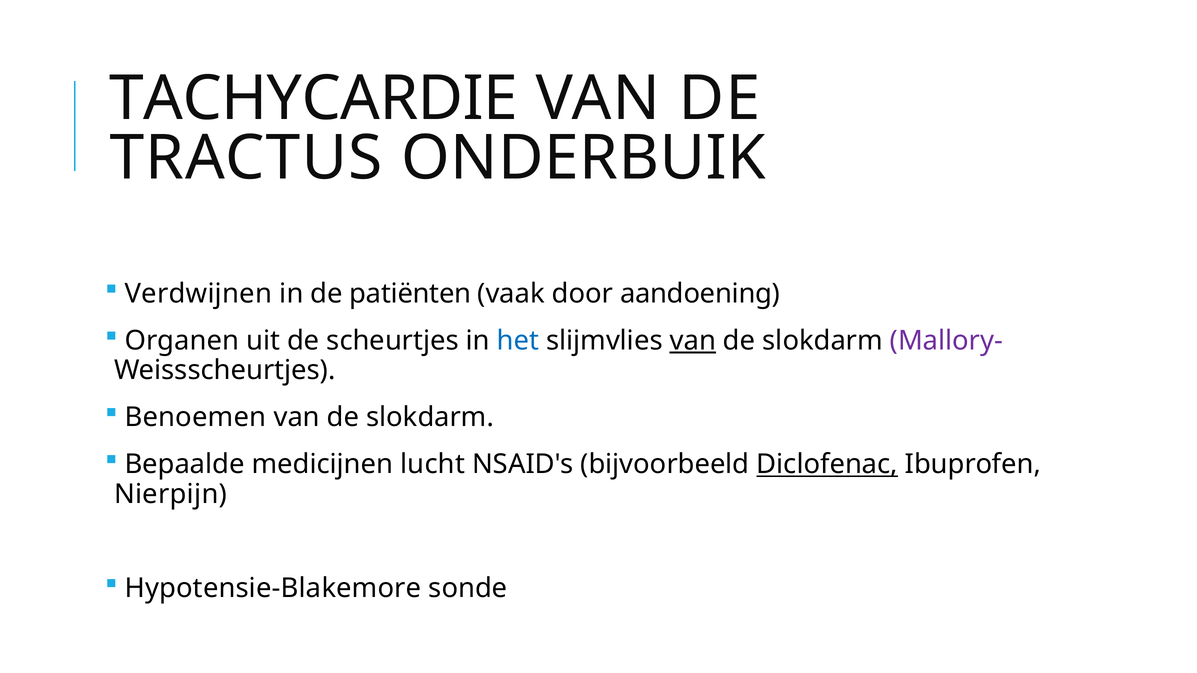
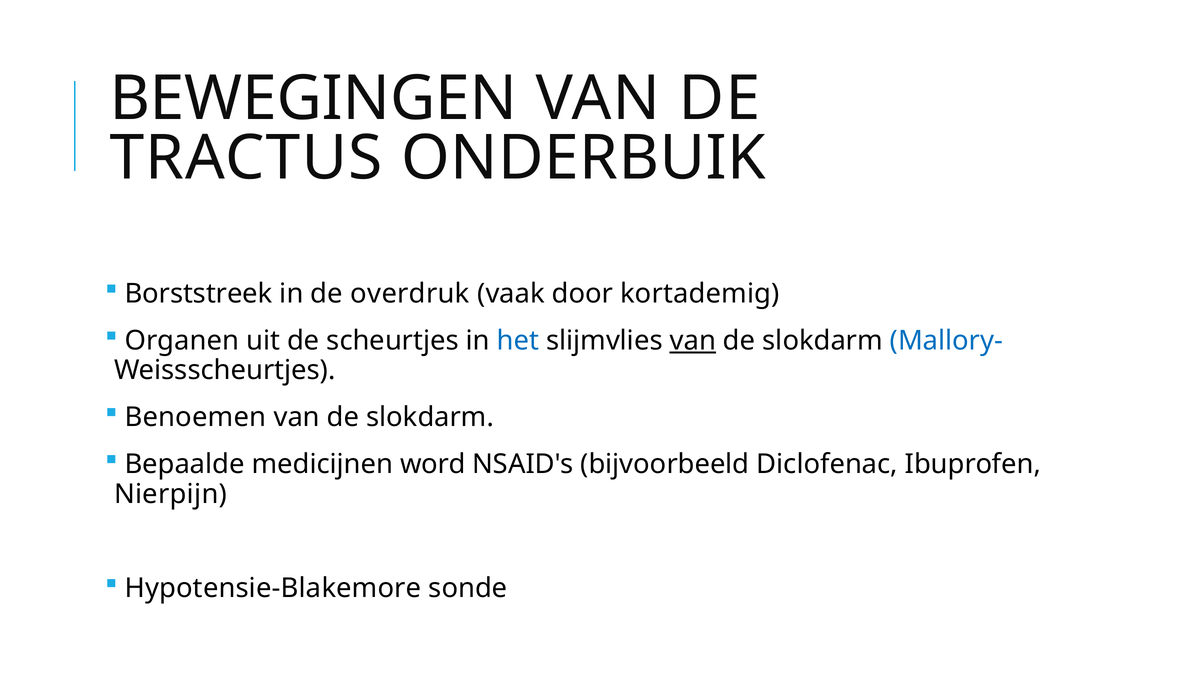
TACHYCARDIE: TACHYCARDIE -> BEWEGINGEN (313, 98)
Verdwijnen: Verdwijnen -> Borststreek (199, 294)
patiënten: patiënten -> overdruk (410, 294)
aandoening: aandoening -> kortademig (700, 294)
Mallory- colour: purple -> blue (946, 341)
lucht: lucht -> word (433, 465)
Diclofenac underline: present -> none (827, 465)
